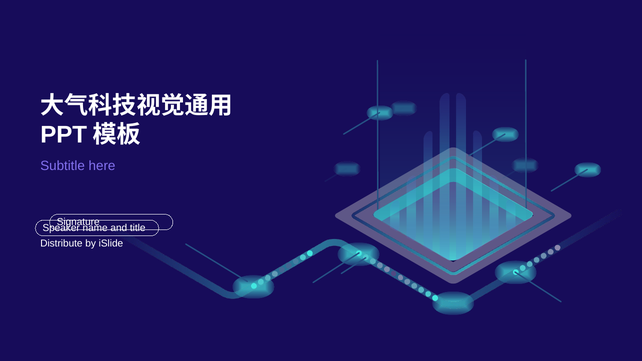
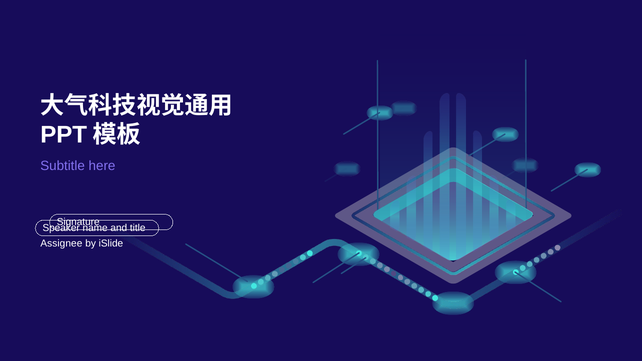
Distribute: Distribute -> Assignee (61, 244)
